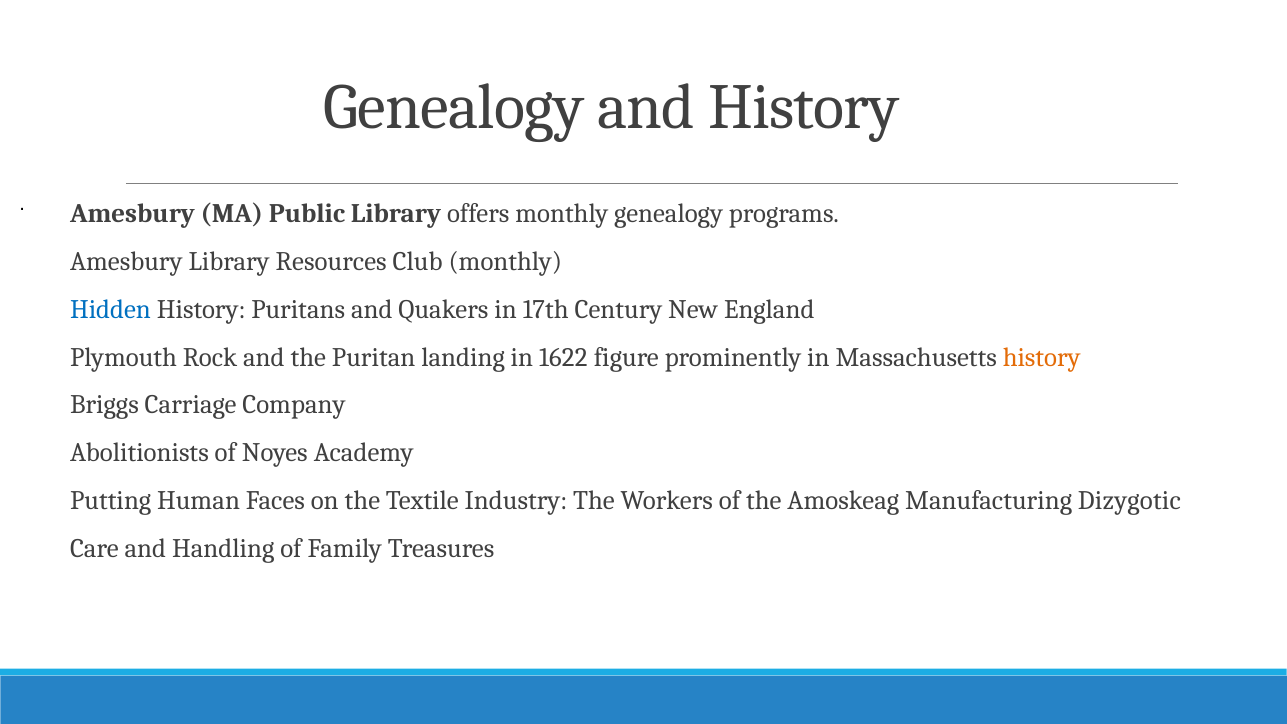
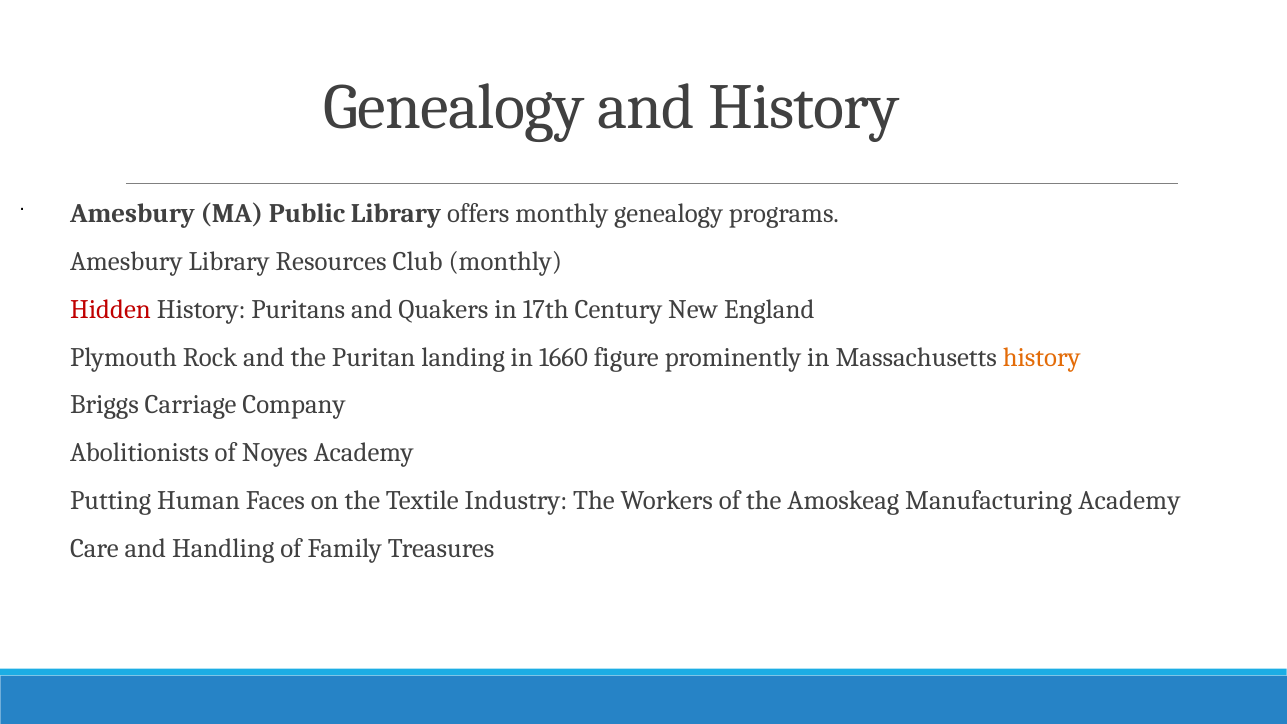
Hidden colour: blue -> red (111, 310)
1622: 1622 -> 1660 (563, 357)
Manufacturing Dizygotic: Dizygotic -> Academy (1129, 501)
